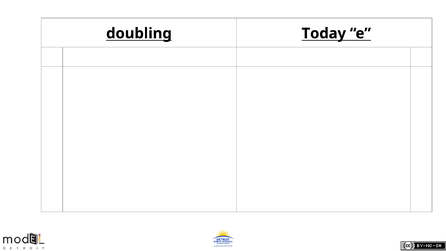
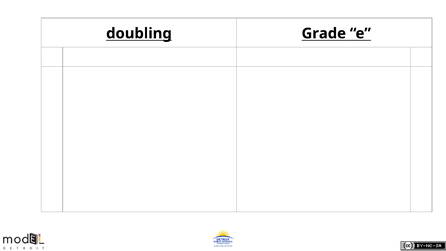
Today: Today -> Grade (324, 33)
